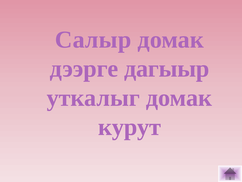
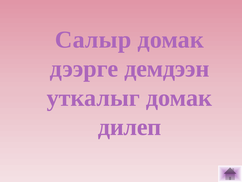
дагыыр: дагыыр -> демдээн (167, 69)
курут: курут -> дилеп (130, 127)
